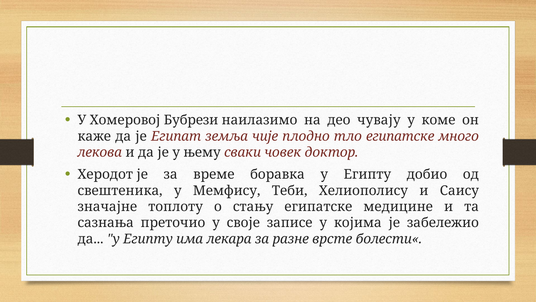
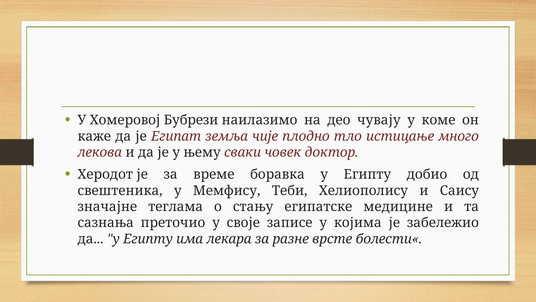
тло египатске: египатске -> истицање (400, 136)
топлоту: топлоту -> теглама (176, 206)
